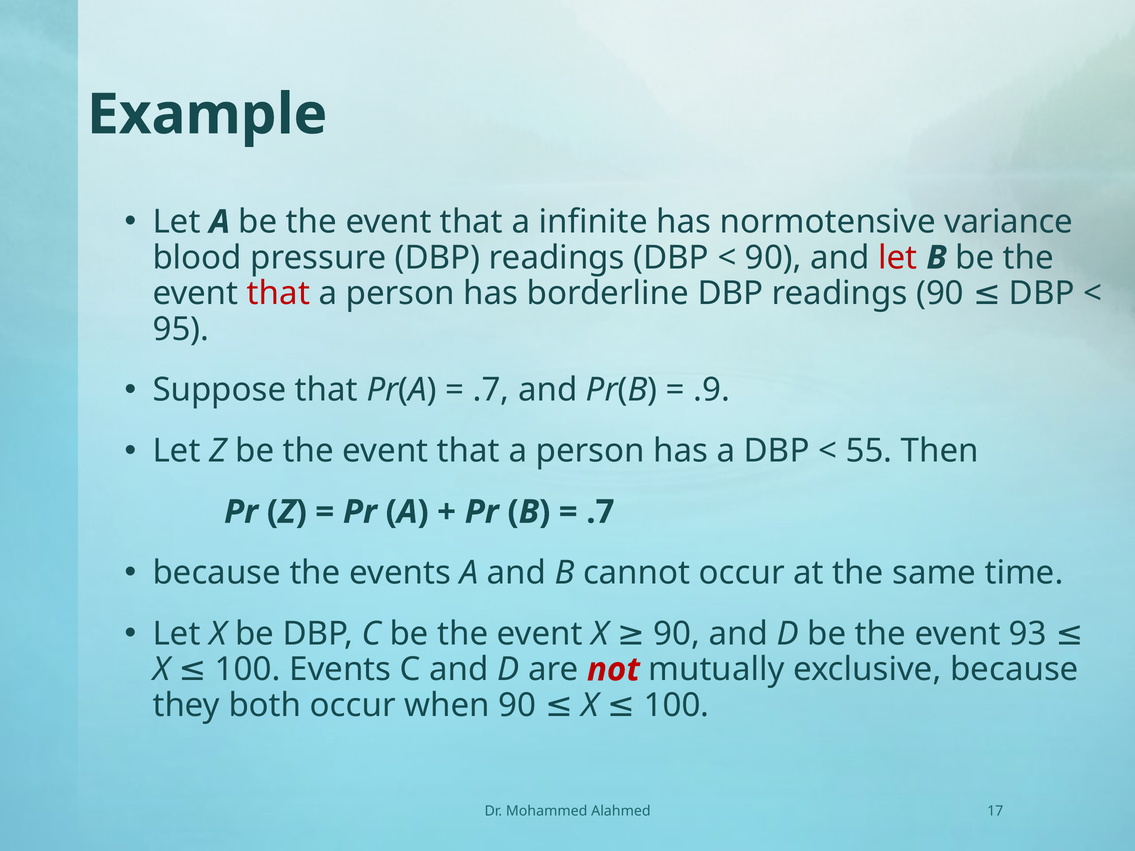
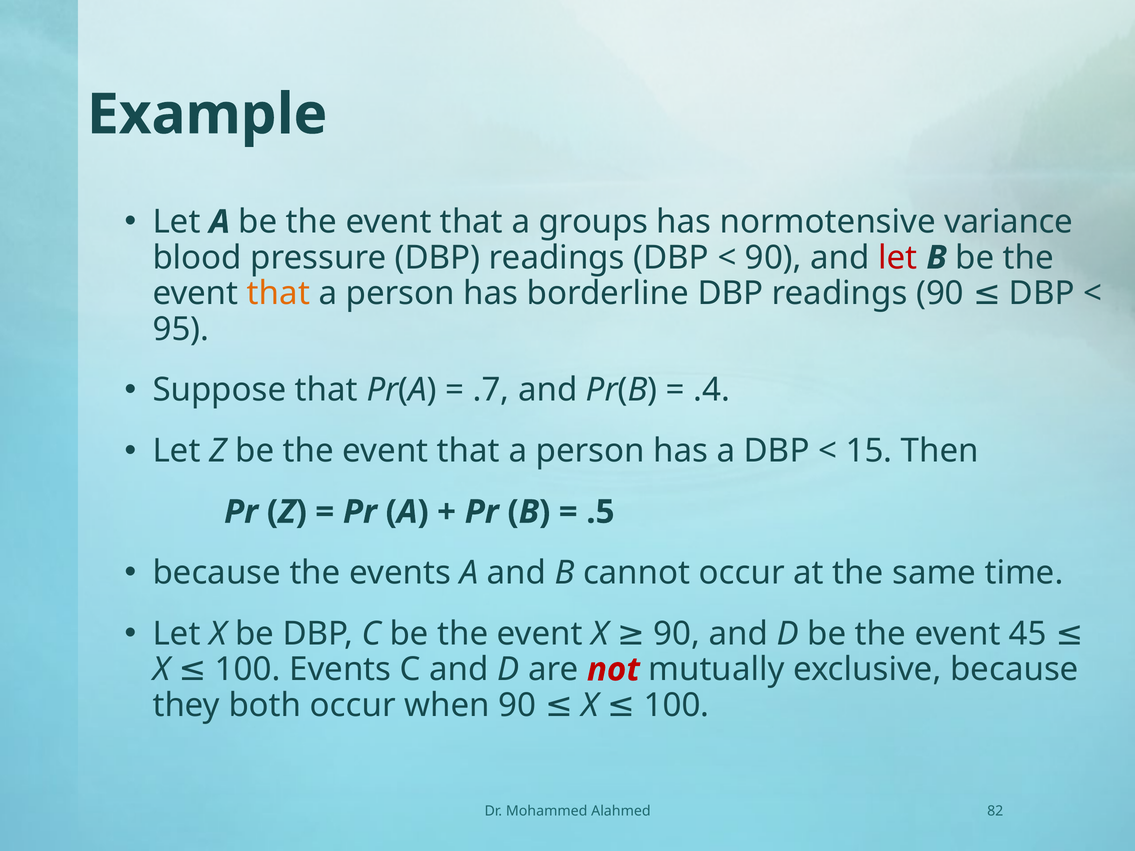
infinite: infinite -> groups (593, 222)
that colour: red -> orange (278, 293)
.9: .9 -> .4 (712, 390)
55: 55 -> 15 (869, 451)
.7: .7 -> .5 (600, 512)
93: 93 -> 45 (1028, 634)
17: 17 -> 82 (995, 811)
